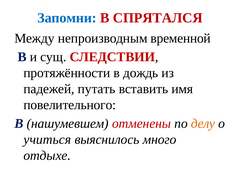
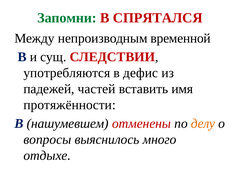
Запомни colour: blue -> green (67, 18)
протяжённости: протяжённости -> употребляются (67, 73)
дождь: дождь -> дефис (141, 73)
путать: путать -> частей (97, 89)
повелительного: повелительного -> протяжённости (70, 105)
учиться: учиться -> вопросы (47, 140)
